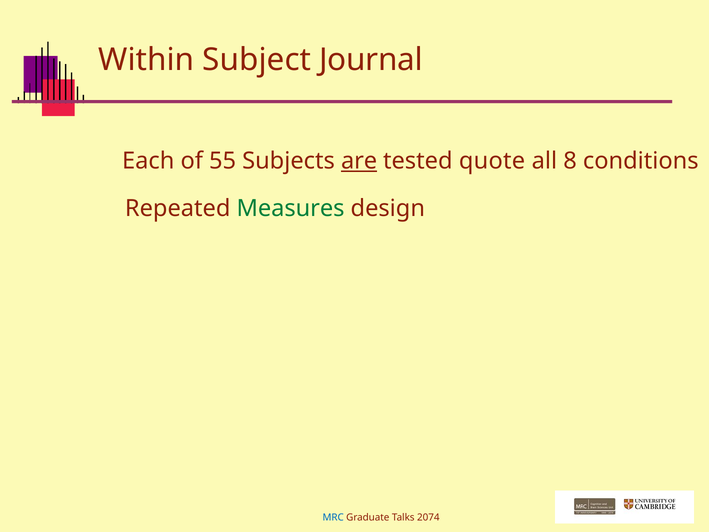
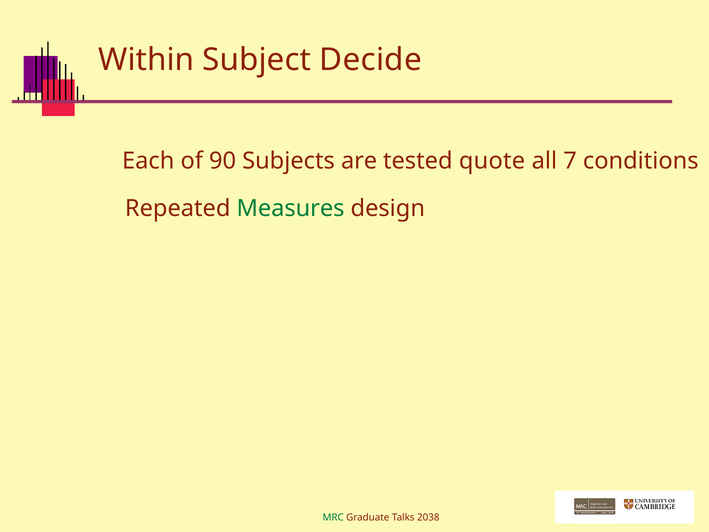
Journal: Journal -> Decide (371, 60)
55: 55 -> 90 (223, 161)
are underline: present -> none (359, 161)
8: 8 -> 7 (570, 161)
MRC colour: blue -> green (333, 517)
2074: 2074 -> 2038 (428, 517)
